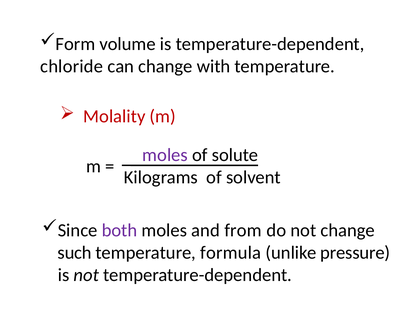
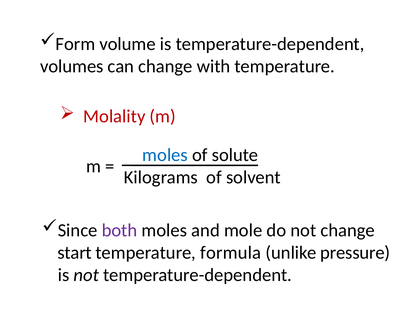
chloride: chloride -> volumes (72, 66)
moles colour: purple -> blue (165, 155)
from: from -> mole (243, 231)
such: such -> start (75, 253)
